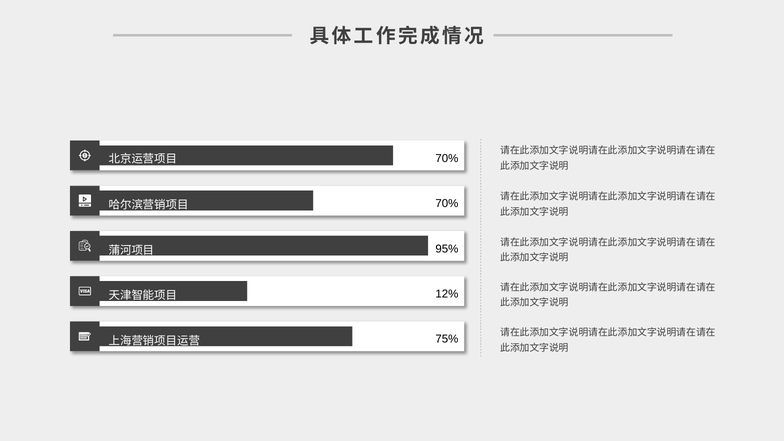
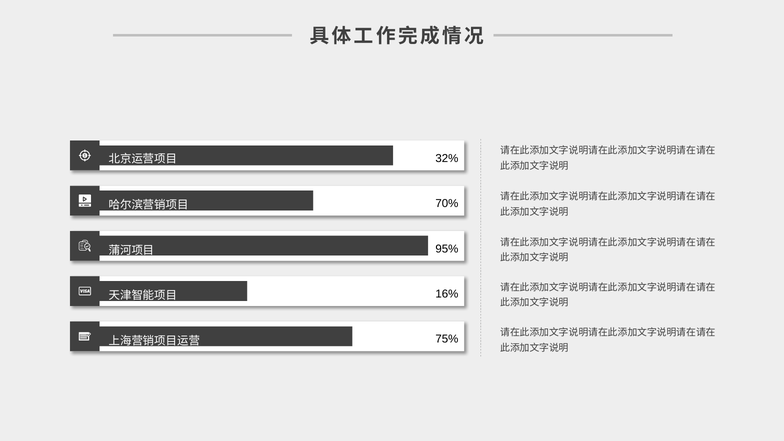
70%: 70% -> 32% (447, 158)
12%: 12% -> 16% (447, 294)
